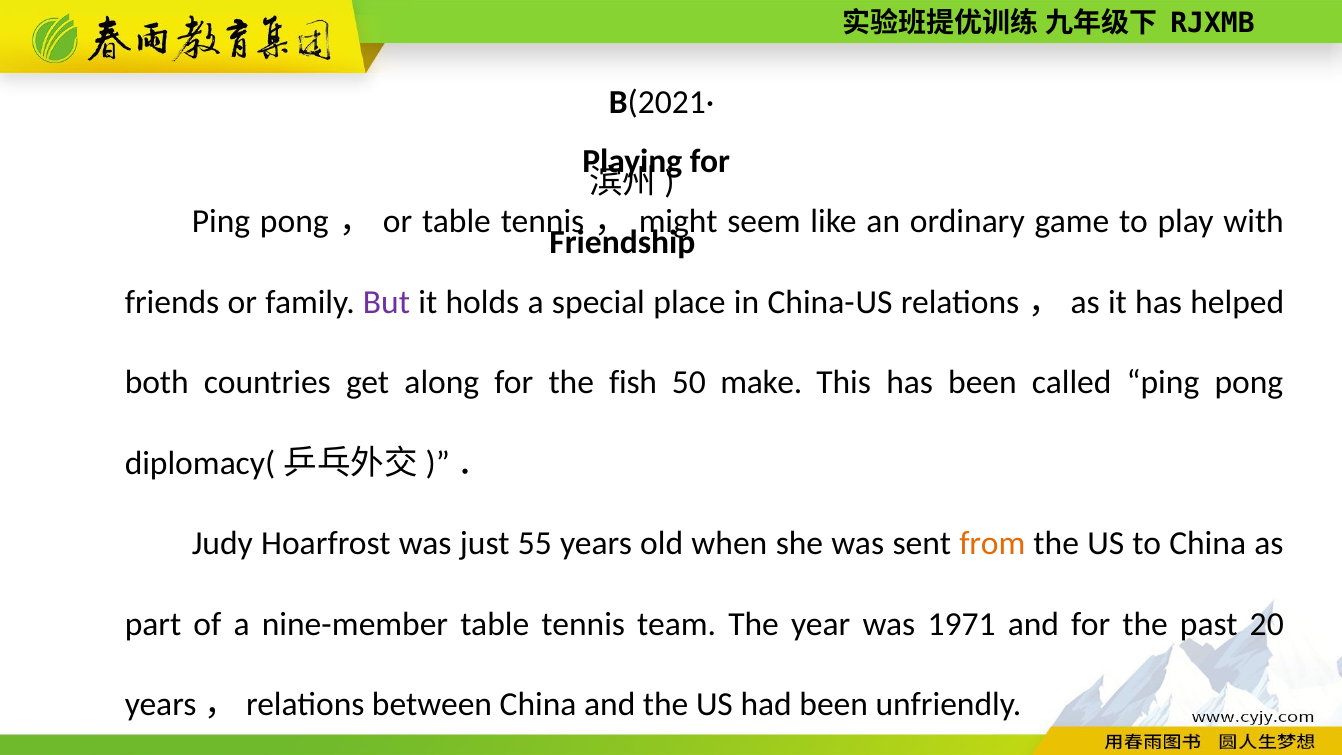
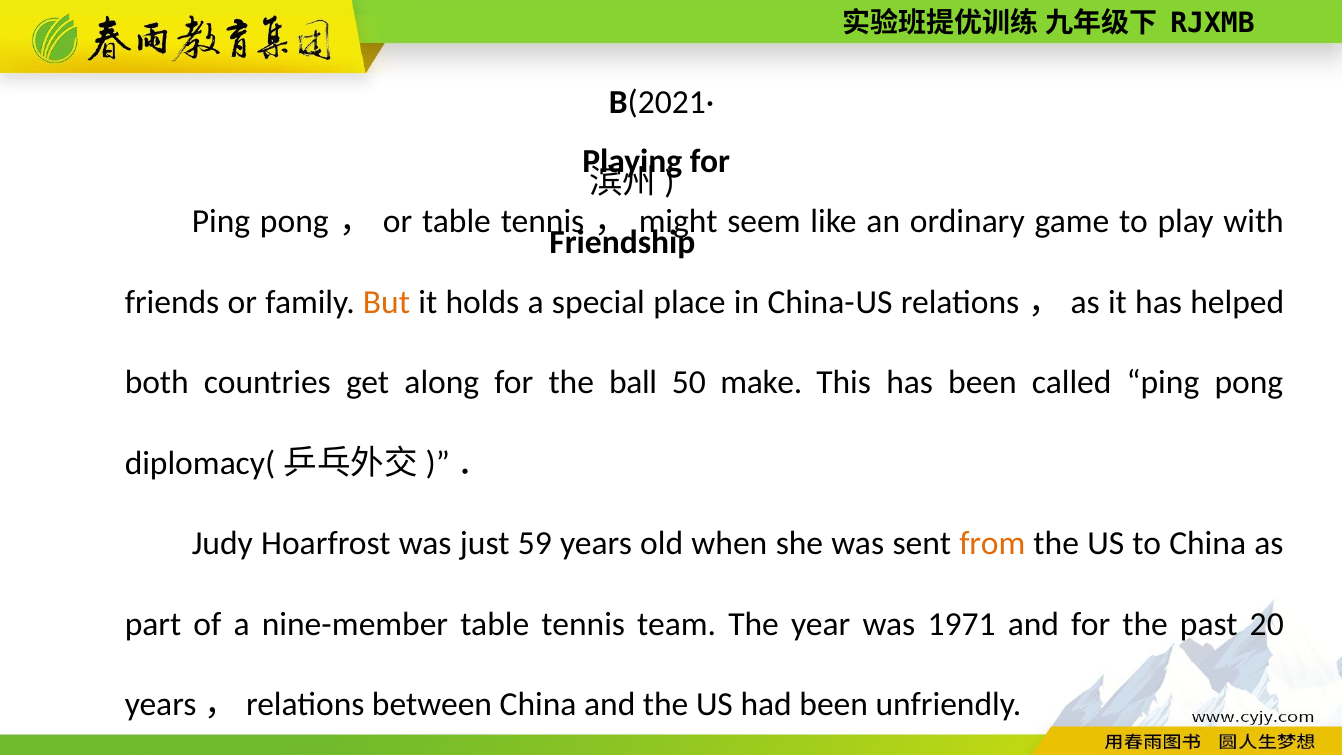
But colour: purple -> orange (386, 302)
fish: fish -> ball (633, 382)
55: 55 -> 59 (535, 543)
